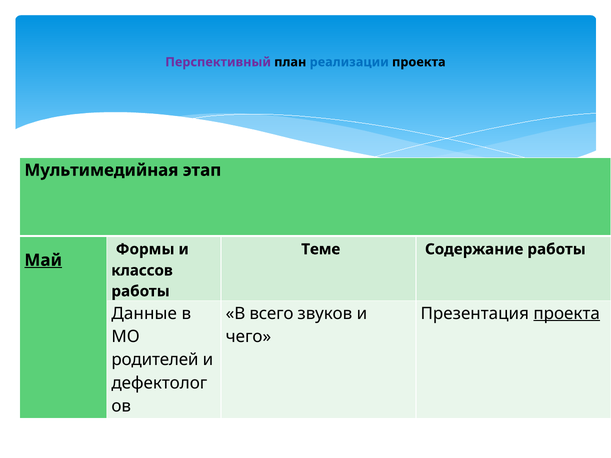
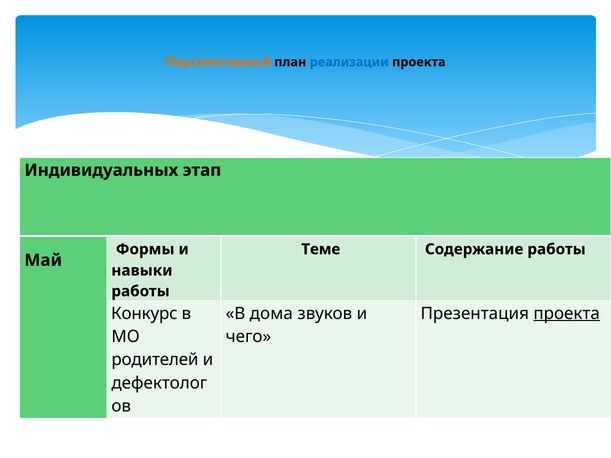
Перспективный colour: purple -> orange (218, 62)
Мультимедийная: Мультимедийная -> Индивидуальных (101, 170)
Май underline: present -> none (43, 260)
классов: классов -> навыки (142, 271)
Данные: Данные -> Конкурс (144, 314)
всего: всего -> дома (271, 314)
